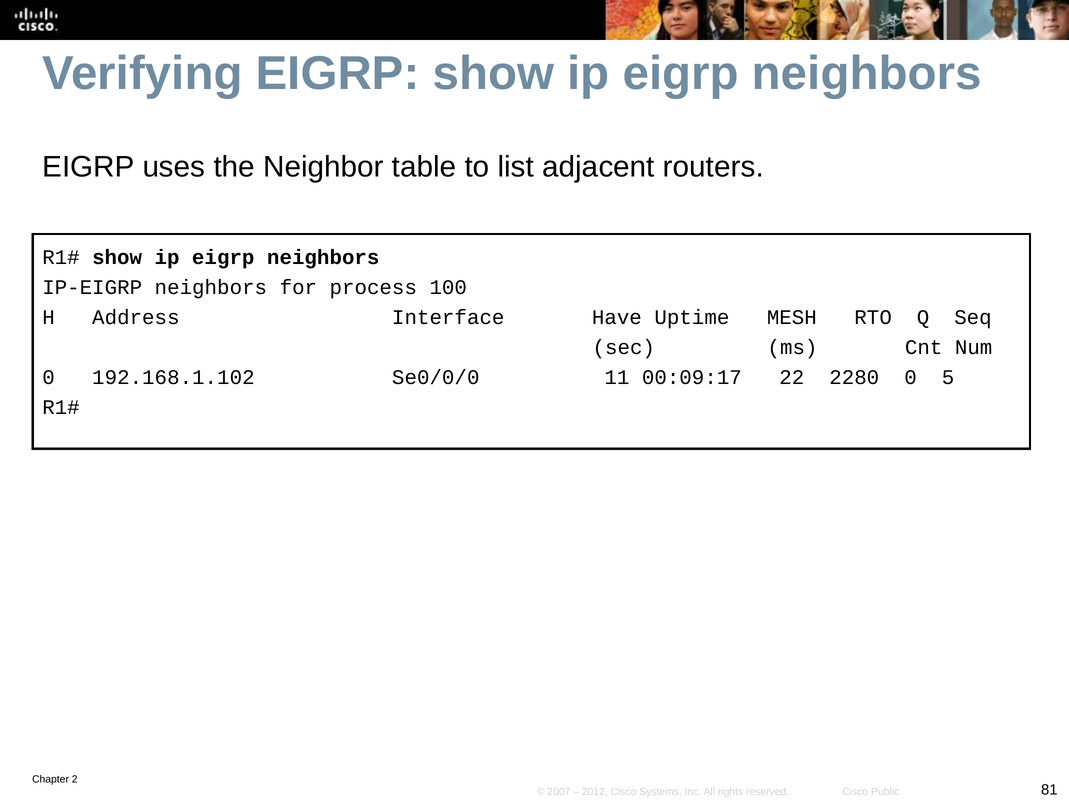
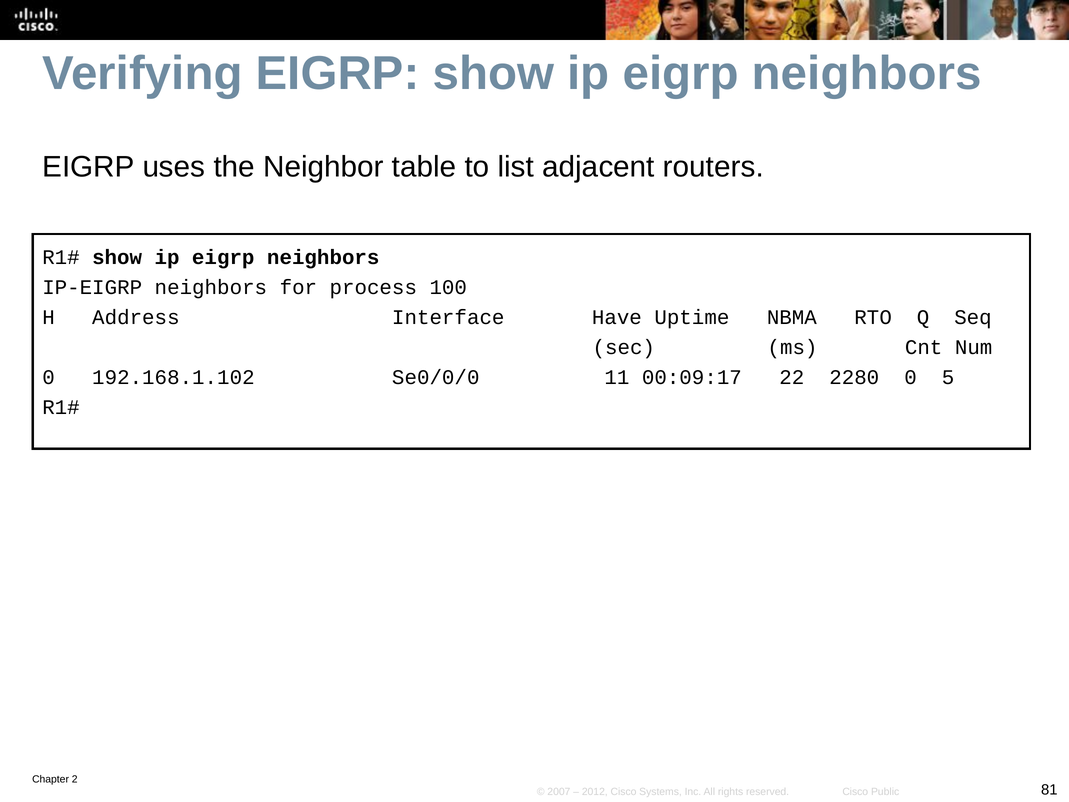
MESH: MESH -> NBMA (792, 317)
